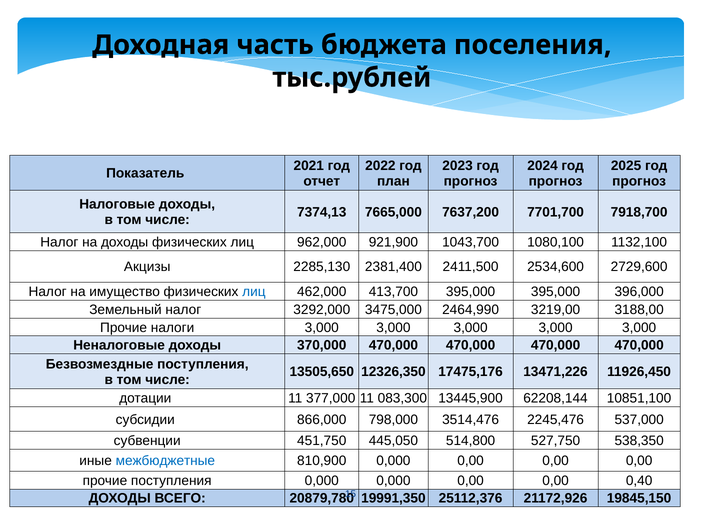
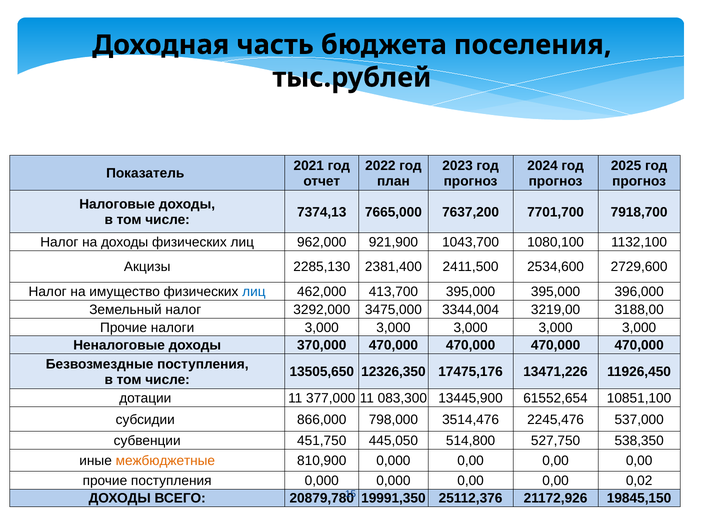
2464,990: 2464,990 -> 3344,004 (471, 309)
62208,144: 62208,144 -> 61552,654 (555, 398)
межбюджетные colour: blue -> orange (165, 461)
0,40: 0,40 -> 0,02 (639, 480)
